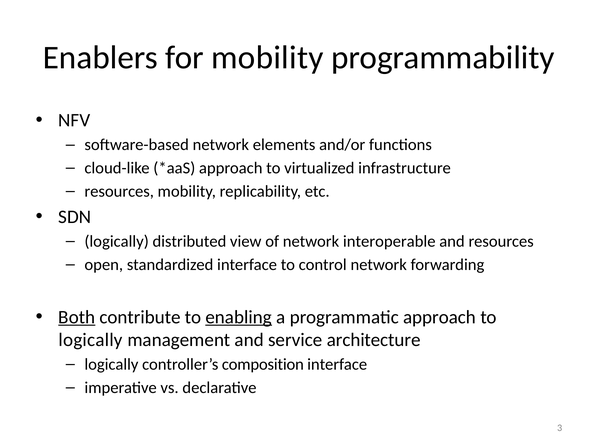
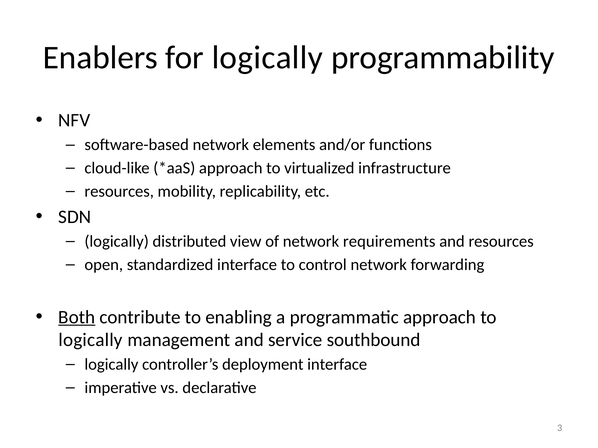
for mobility: mobility -> logically (267, 58)
interoperable: interoperable -> requirements (389, 242)
enabling underline: present -> none (239, 317)
architecture: architecture -> southbound (374, 340)
composition: composition -> deployment (263, 365)
